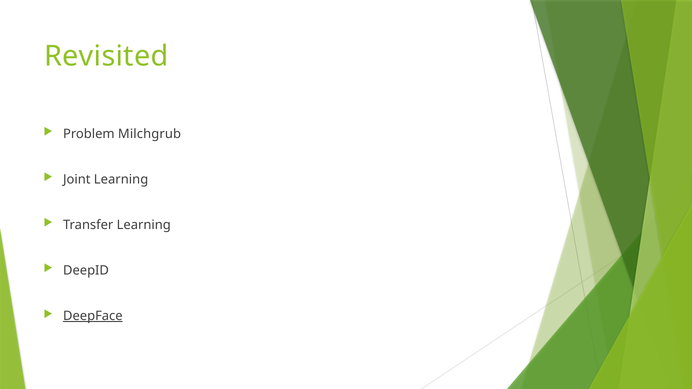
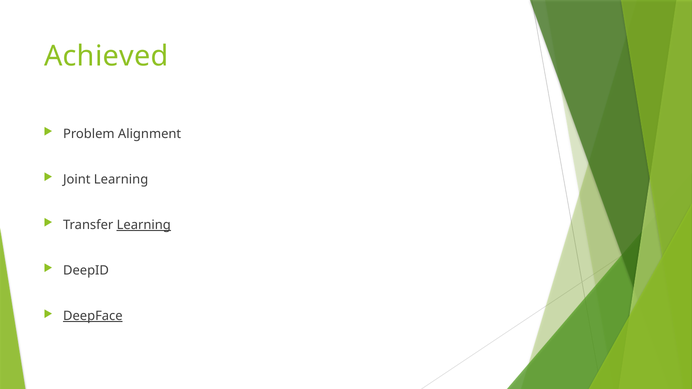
Revisited: Revisited -> Achieved (106, 56)
Milchgrub: Milchgrub -> Alignment (150, 134)
Learning underline: none -> present (144, 225)
